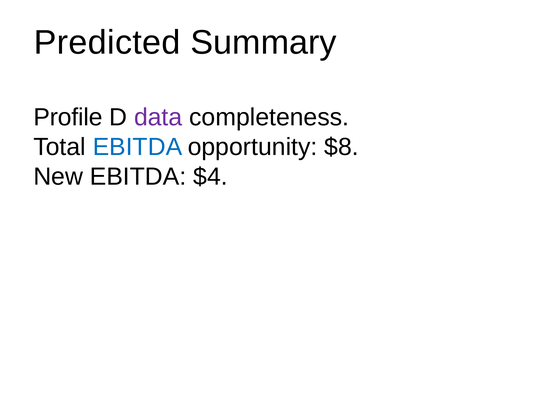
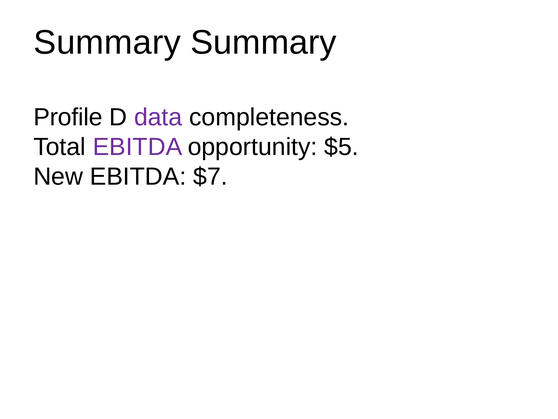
Predicted: Predicted -> Summary (107, 42)
EBITDA colour: blue -> purple (137, 147)
$8: $8 -> $5 (341, 147)
$4: $4 -> $7 (211, 177)
